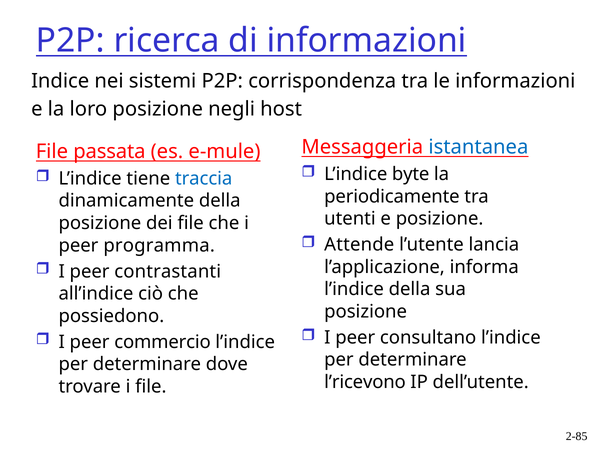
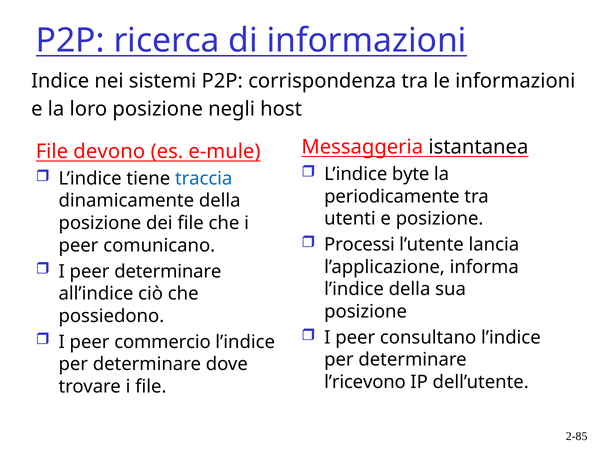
istantanea colour: blue -> black (478, 147)
passata: passata -> devono (109, 151)
Attende: Attende -> Processi (359, 244)
programma: programma -> comunicano (159, 245)
peer contrastanti: contrastanti -> determinare (168, 271)
